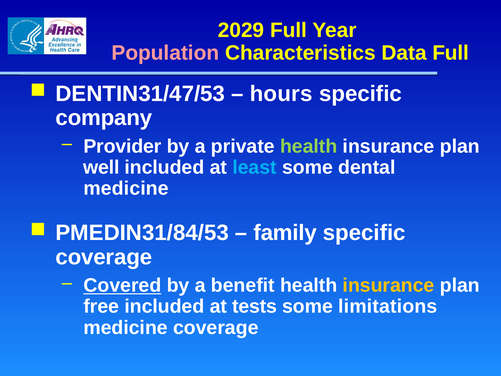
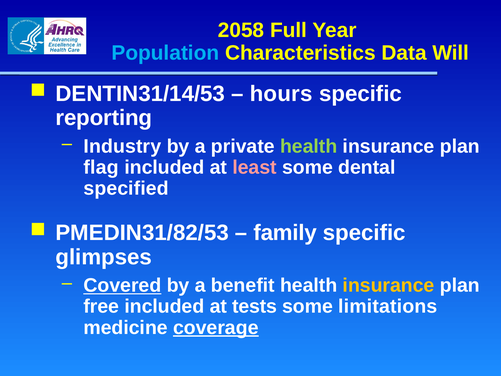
2029: 2029 -> 2058 (241, 30)
Population colour: pink -> light blue (165, 53)
Data Full: Full -> Will (451, 53)
DENTIN31/47/53: DENTIN31/47/53 -> DENTIN31/14/53 (140, 94)
company: company -> reporting (104, 118)
Provider: Provider -> Industry (122, 146)
well: well -> flag (101, 167)
least colour: light blue -> pink (255, 167)
medicine: medicine -> specified (126, 188)
PMEDIN31/84/53: PMEDIN31/84/53 -> PMEDIN31/82/53 (142, 233)
coverage: coverage -> glimpses (104, 257)
coverage underline: none -> present (216, 327)
